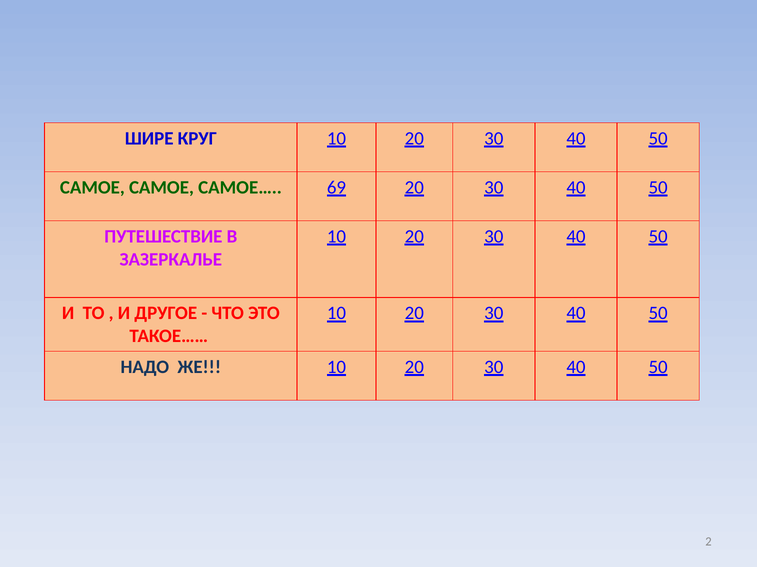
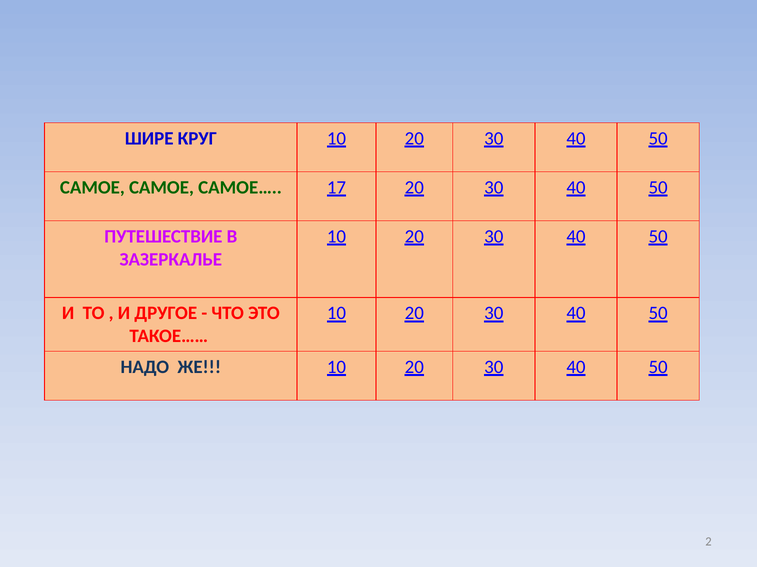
69: 69 -> 17 (336, 188)
